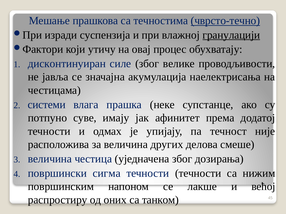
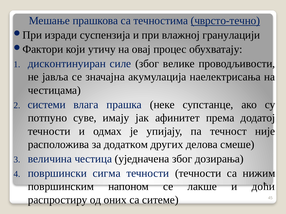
гранулацији underline: present -> none (231, 35)
за величина: величина -> додатком (126, 145)
већој: већој -> доћи (263, 187)
танком: танком -> ситеме (160, 200)
